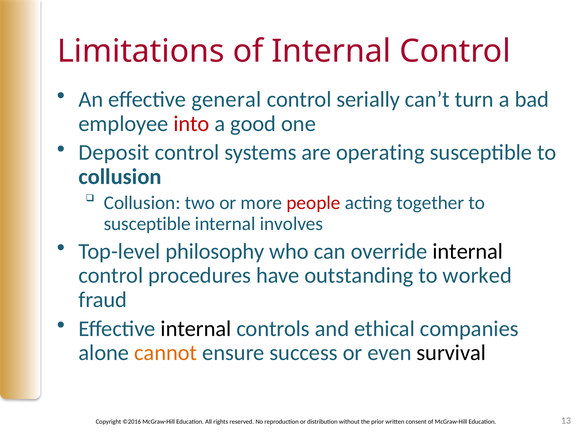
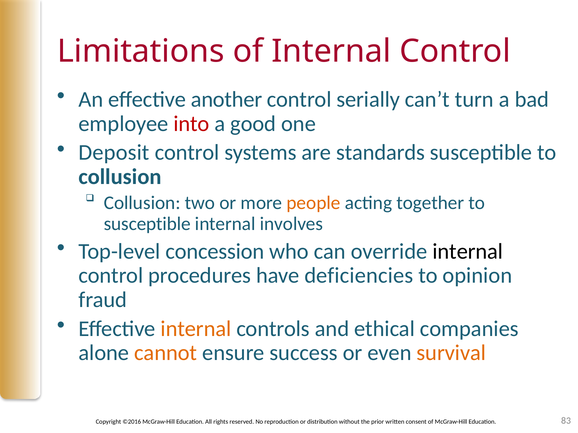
general: general -> another (227, 100)
operating: operating -> standards (380, 153)
people colour: red -> orange (314, 203)
philosophy: philosophy -> concession (215, 252)
outstanding: outstanding -> deficiencies (359, 276)
worked: worked -> opinion (477, 276)
internal colour: black -> orange (196, 329)
survival colour: black -> orange (451, 353)
13: 13 -> 83 (566, 421)
